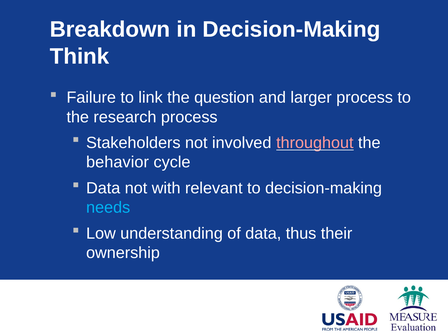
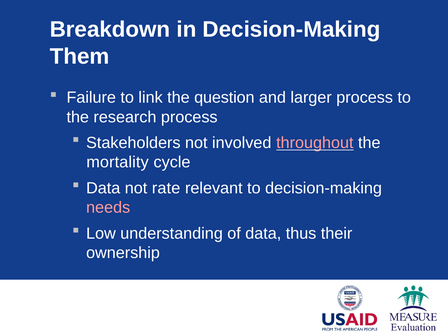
Think: Think -> Them (80, 56)
behavior: behavior -> mortality (118, 162)
with: with -> rate (166, 188)
needs colour: light blue -> pink (108, 208)
